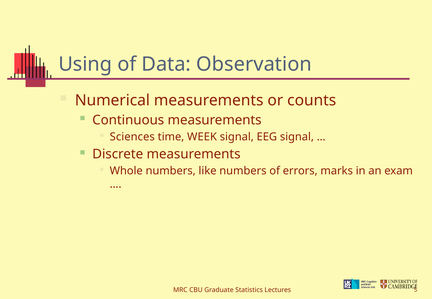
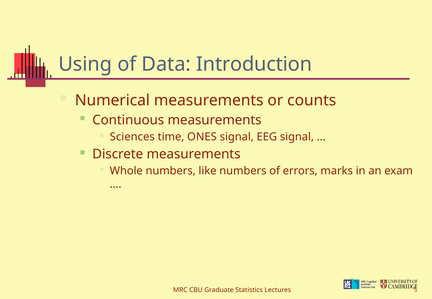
Observation: Observation -> Introduction (254, 64)
WEEK: WEEK -> ONES (202, 137)
